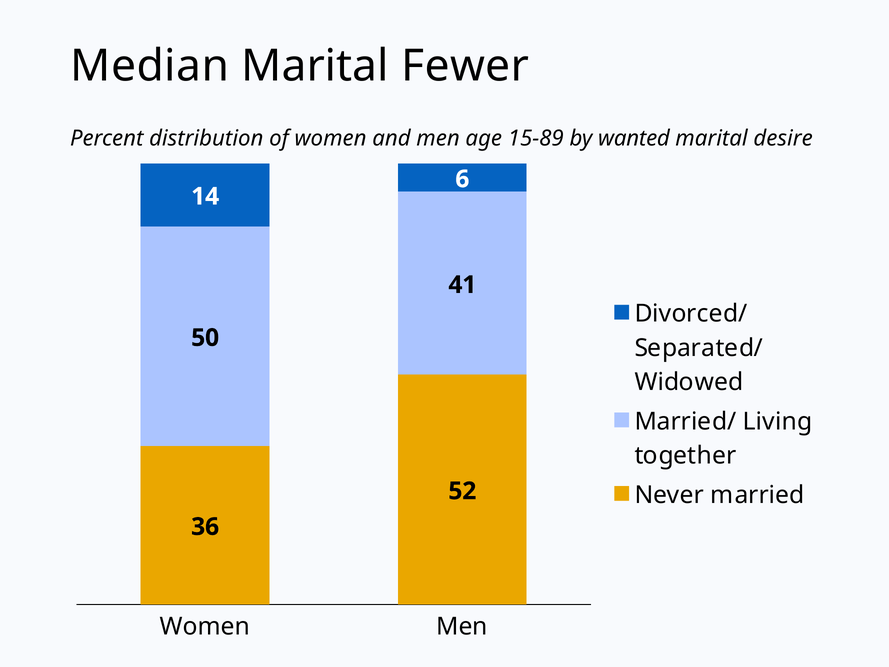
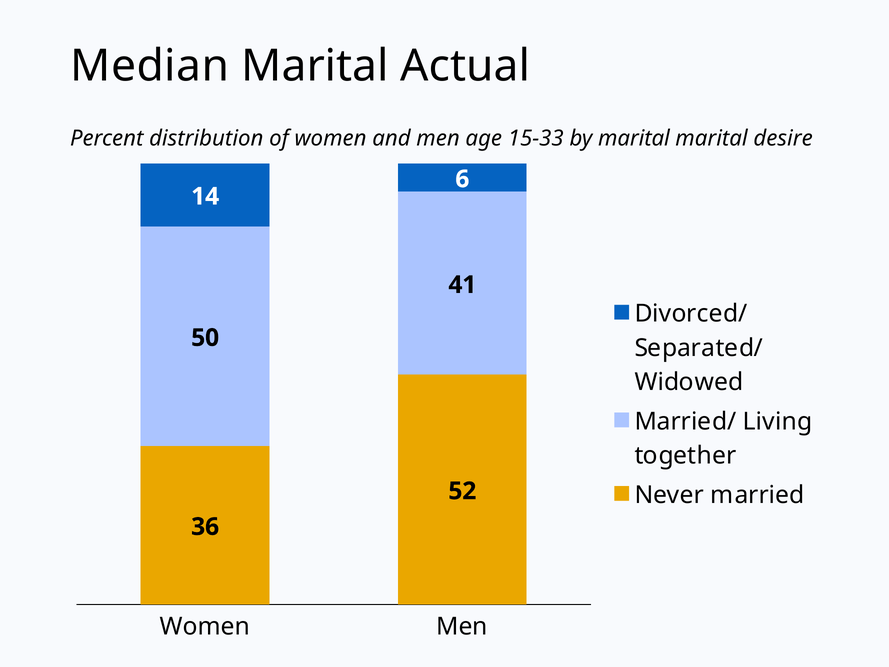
Fewer: Fewer -> Actual (465, 66)
15-89: 15-89 -> 15-33 (536, 138)
by wanted: wanted -> marital (634, 138)
